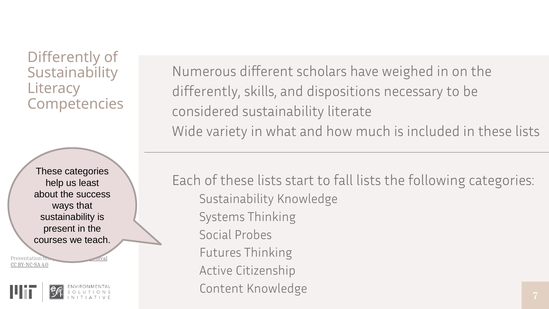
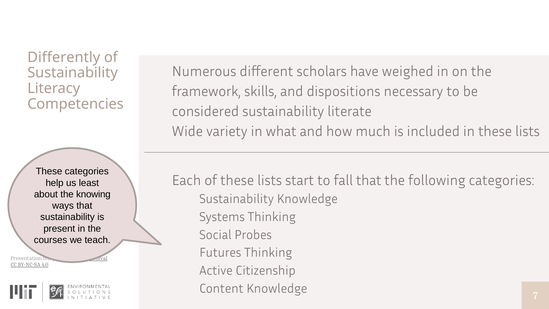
differently: differently -> framework (206, 91)
fall lists: lists -> that (369, 180)
success: success -> knowing (93, 194)
